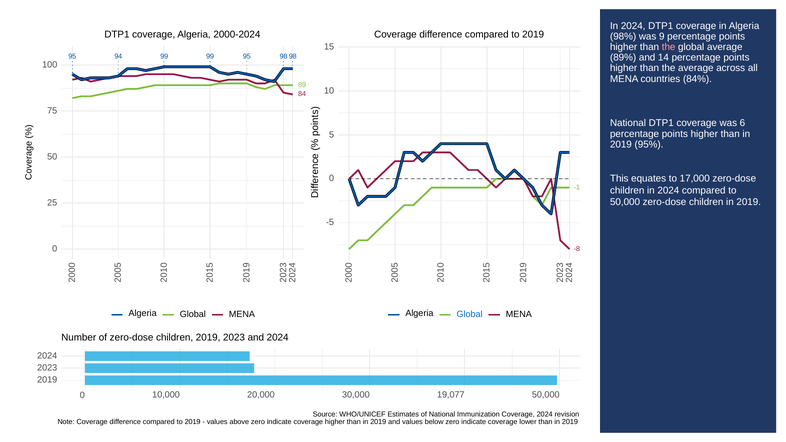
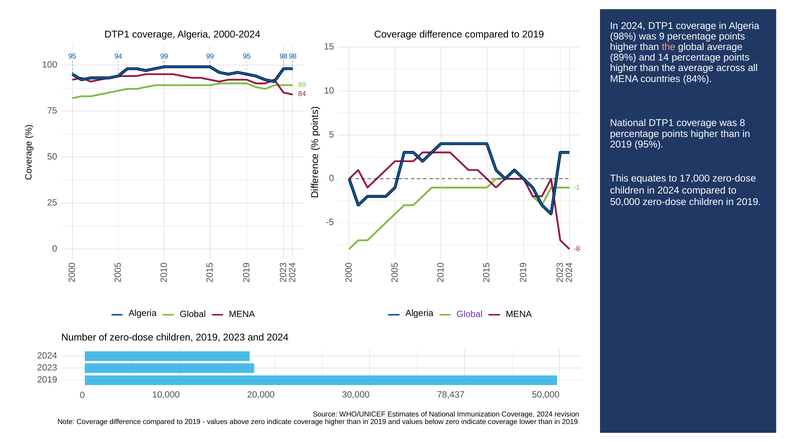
6: 6 -> 8 (742, 123)
Global colour: blue -> purple (470, 314)
19,077: 19,077 -> 78,437 (451, 395)
